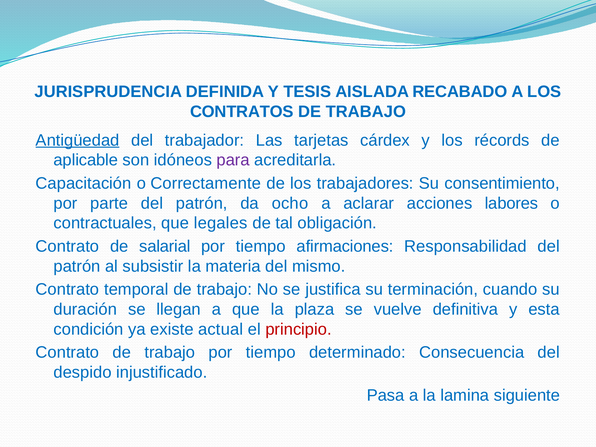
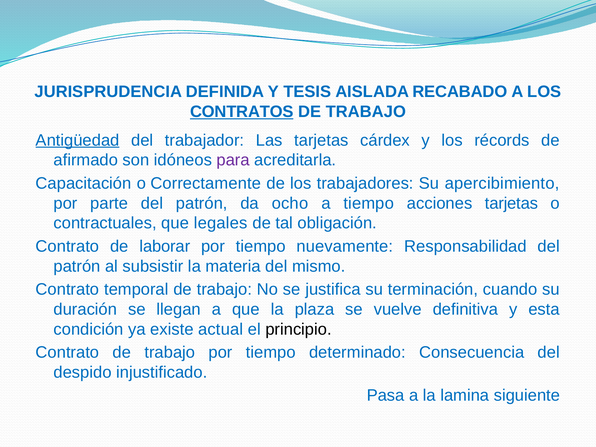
CONTRATOS underline: none -> present (242, 112)
aplicable: aplicable -> afirmado (86, 160)
consentimiento: consentimiento -> apercibimiento (502, 183)
a aclarar: aclarar -> tiempo (369, 203)
acciones labores: labores -> tarjetas (511, 203)
salarial: salarial -> laborar (165, 246)
afirmaciones: afirmaciones -> nuevamente (345, 246)
principio colour: red -> black (299, 329)
